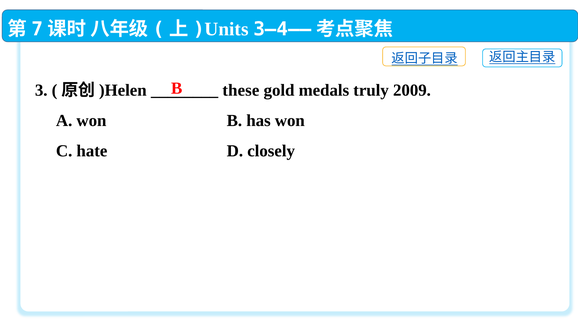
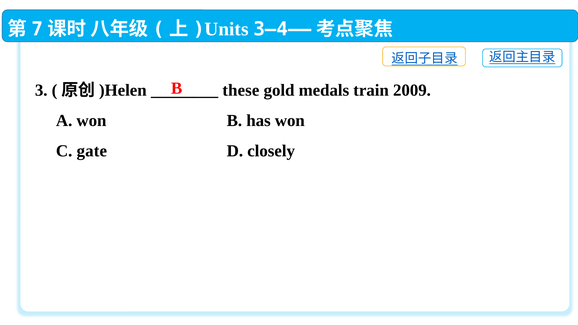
truly: truly -> train (371, 90)
hate: hate -> gate (92, 151)
